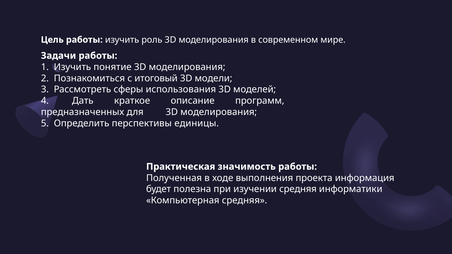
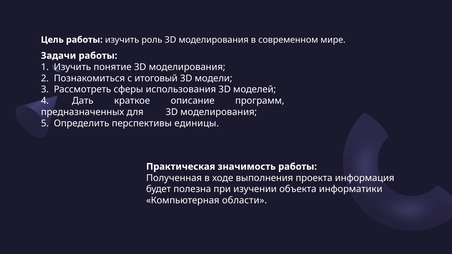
изучении средняя: средняя -> объекта (298, 189)
Компьютерная средняя: средняя -> области (245, 201)
